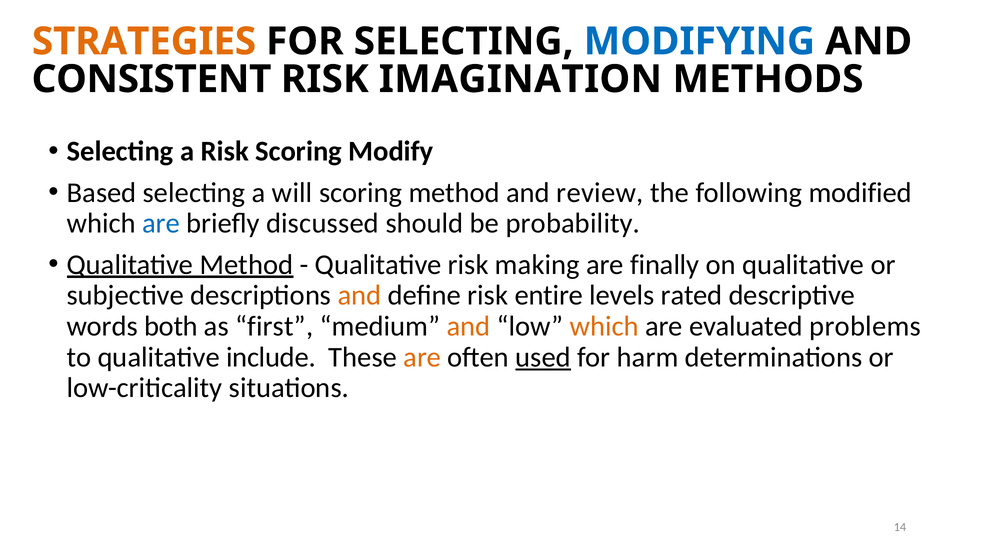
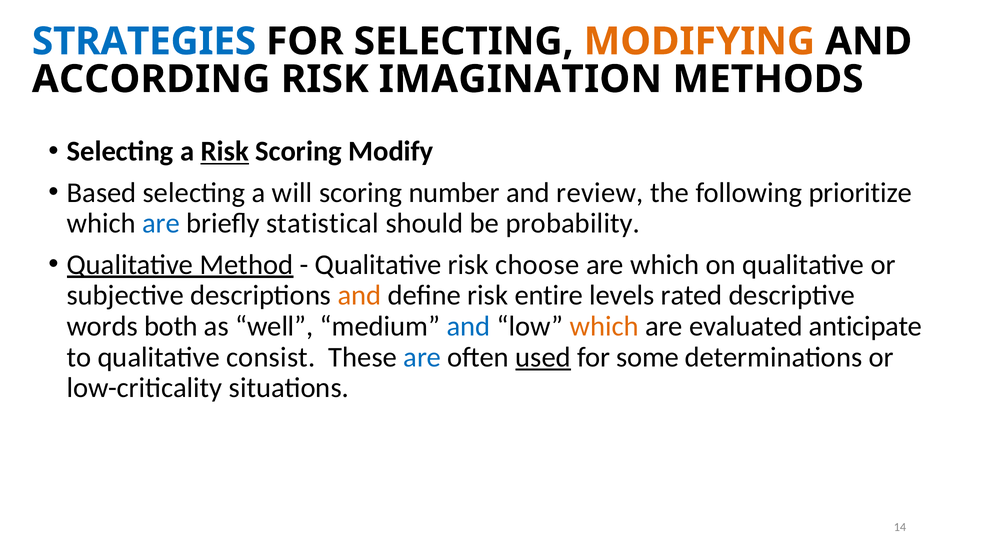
STRATEGIES colour: orange -> blue (144, 41)
MODIFYING colour: blue -> orange (699, 41)
CONSISTENT: CONSISTENT -> ACCORDING (151, 79)
Risk underline: none -> present (225, 151)
scoring method: method -> number (454, 193)
modified: modified -> prioritize (860, 193)
discussed: discussed -> statistical (322, 223)
making: making -> choose (537, 264)
are finally: finally -> which (665, 264)
first: first -> well (274, 326)
and colour: orange -> blue (468, 326)
problems: problems -> anticipate (865, 326)
include: include -> consist (271, 357)
are colour: orange -> blue (422, 357)
harm: harm -> some (648, 357)
